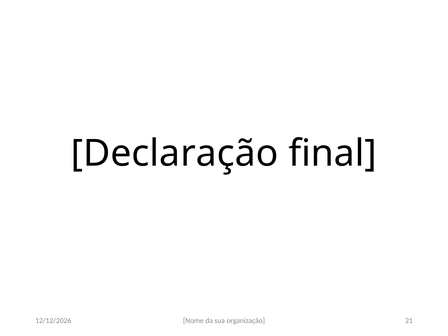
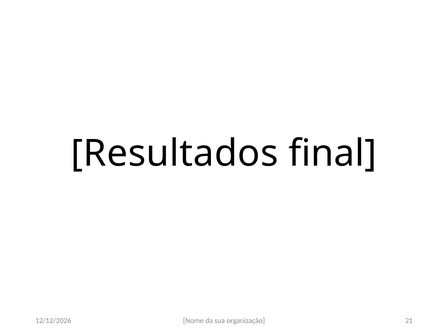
Declaração: Declaração -> Resultados (175, 153)
